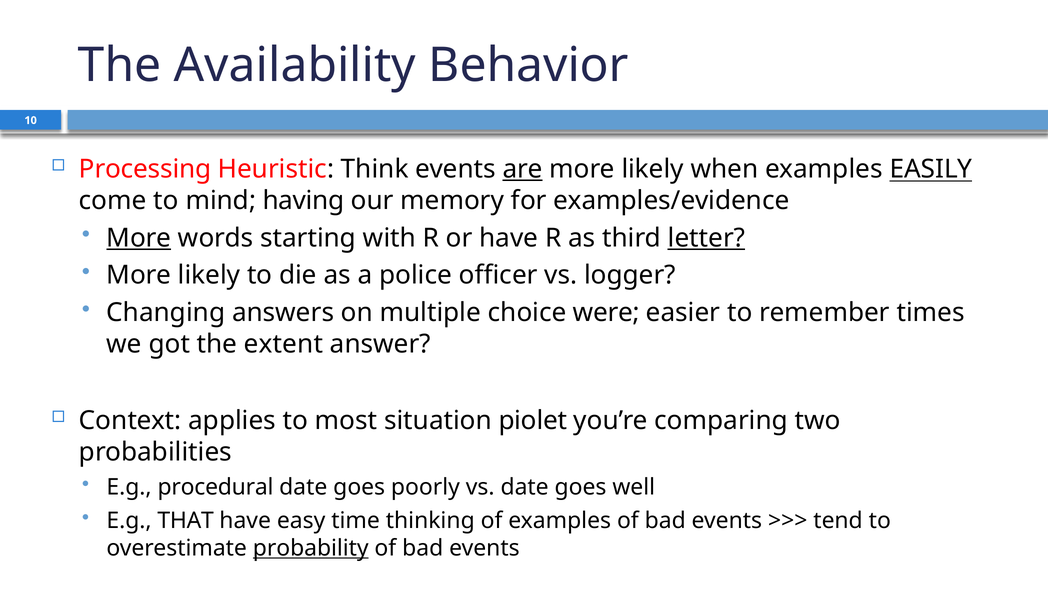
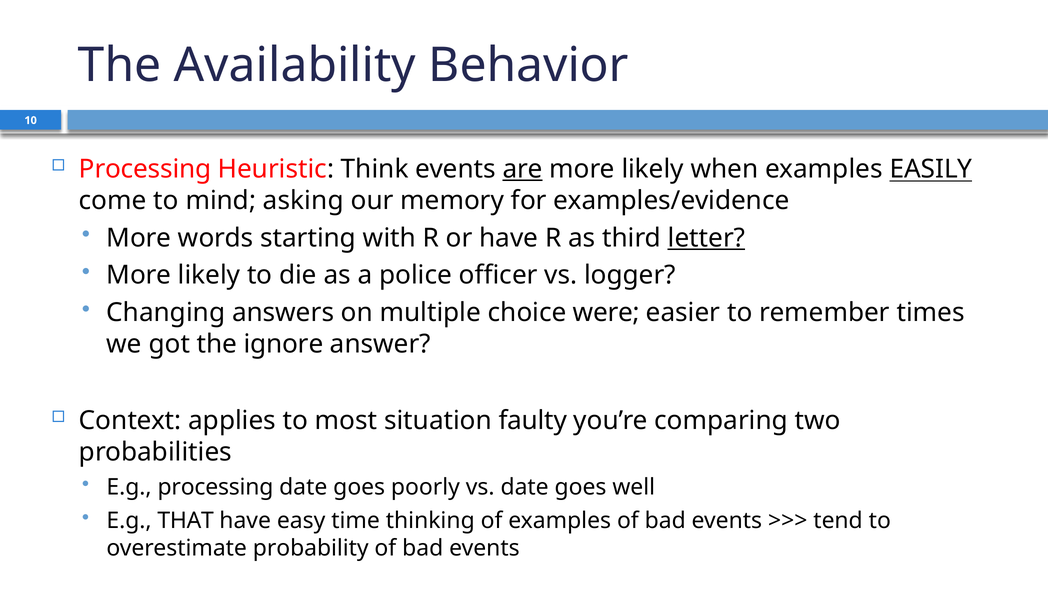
having: having -> asking (303, 201)
More underline: present -> none (139, 238)
extent: extent -> ignore (284, 344)
piolet: piolet -> faulty (533, 421)
E.g procedural: procedural -> processing (215, 488)
probability underline: present -> none (311, 549)
